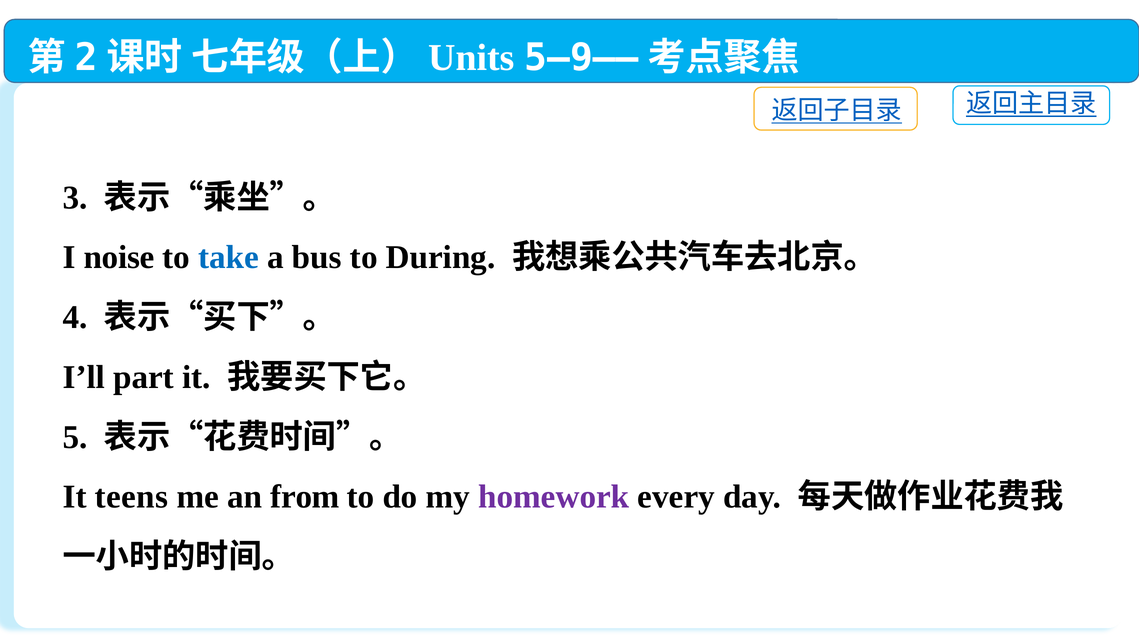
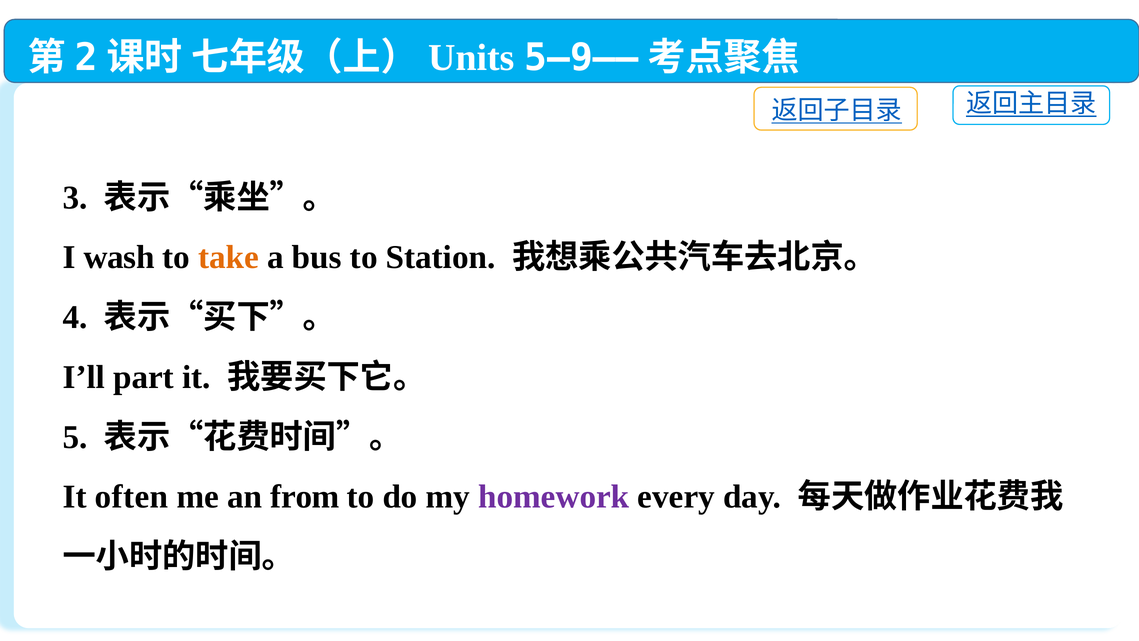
noise: noise -> wash (119, 257)
take colour: blue -> orange (228, 257)
During: During -> Station (441, 257)
teens: teens -> often (132, 497)
